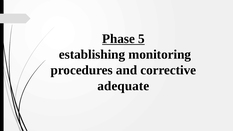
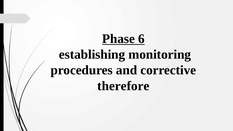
5: 5 -> 6 (141, 39)
adequate: adequate -> therefore (123, 86)
